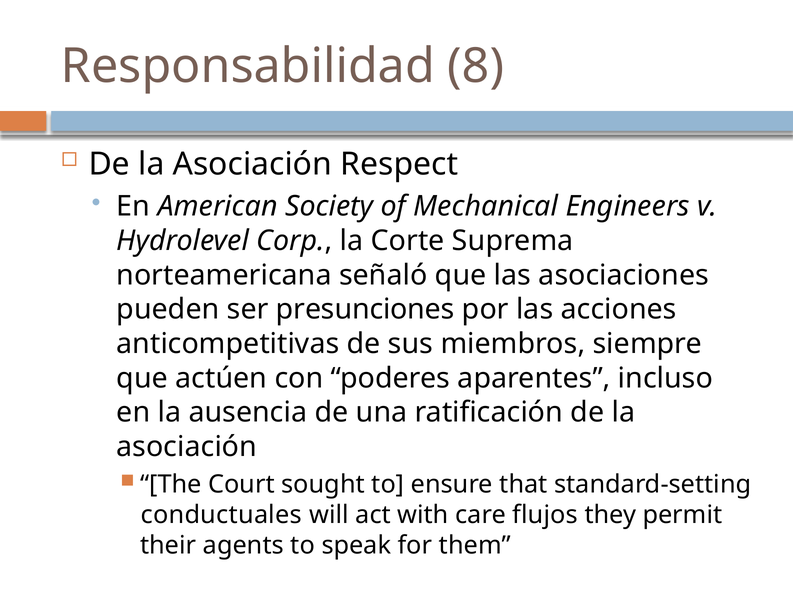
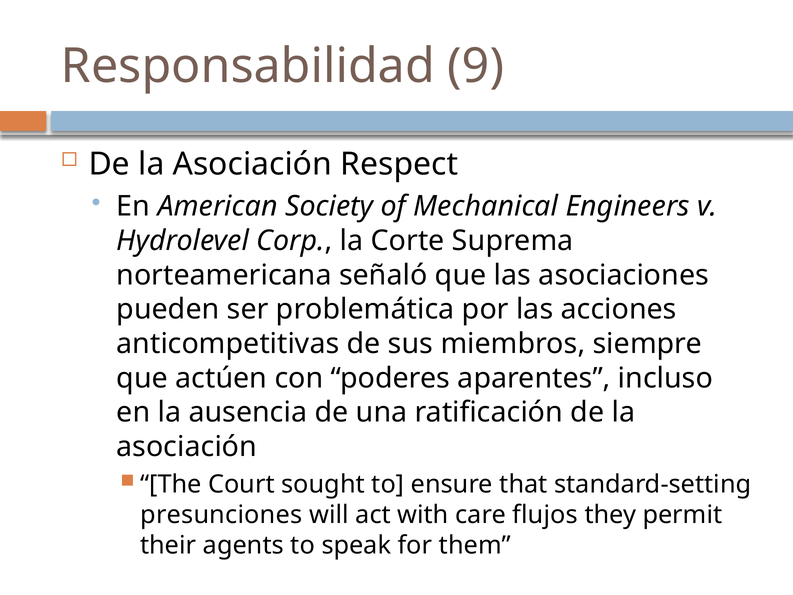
8: 8 -> 9 (476, 66)
presunciones: presunciones -> problemática (365, 309)
conductuales: conductuales -> presunciones (221, 515)
